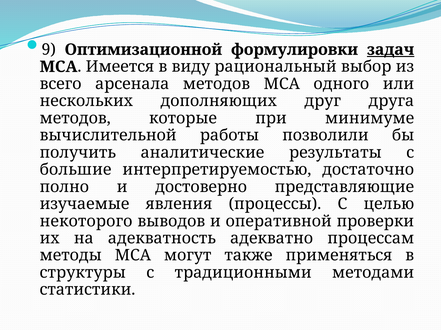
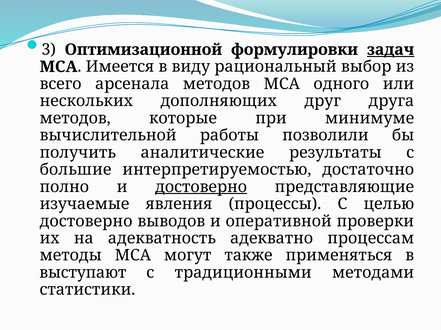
9: 9 -> 3 (49, 50)
достоверно underline: none -> present (201, 187)
некоторого: некоторого -> достоверно (86, 222)
структуры: структуры -> выступают (83, 273)
